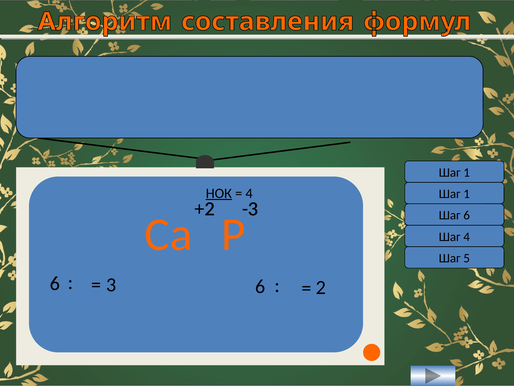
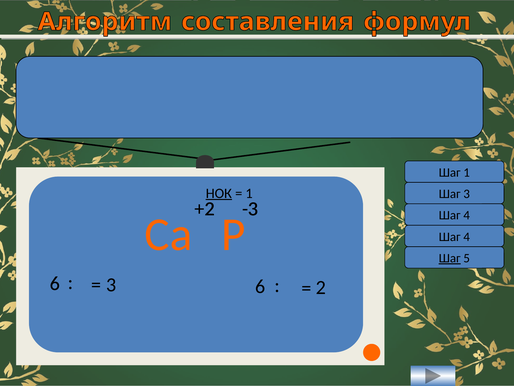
4: 4 -> 1 (249, 193)
1: 1 -> 3 (467, 194)
6: 6 -> 4 (467, 215)
Шаг underline: none -> present (450, 258)
